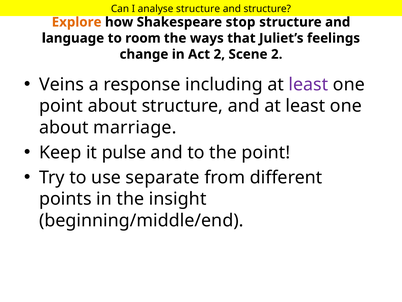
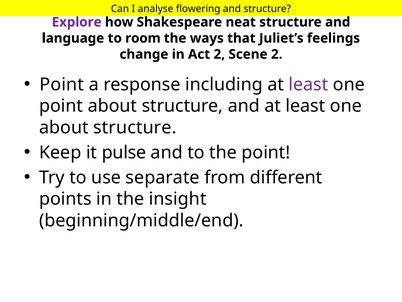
analyse structure: structure -> flowering (198, 9)
Explore colour: orange -> purple (77, 22)
stop: stop -> neat (241, 22)
Veins: Veins -> Point (62, 84)
marriage: marriage -> structure (135, 127)
